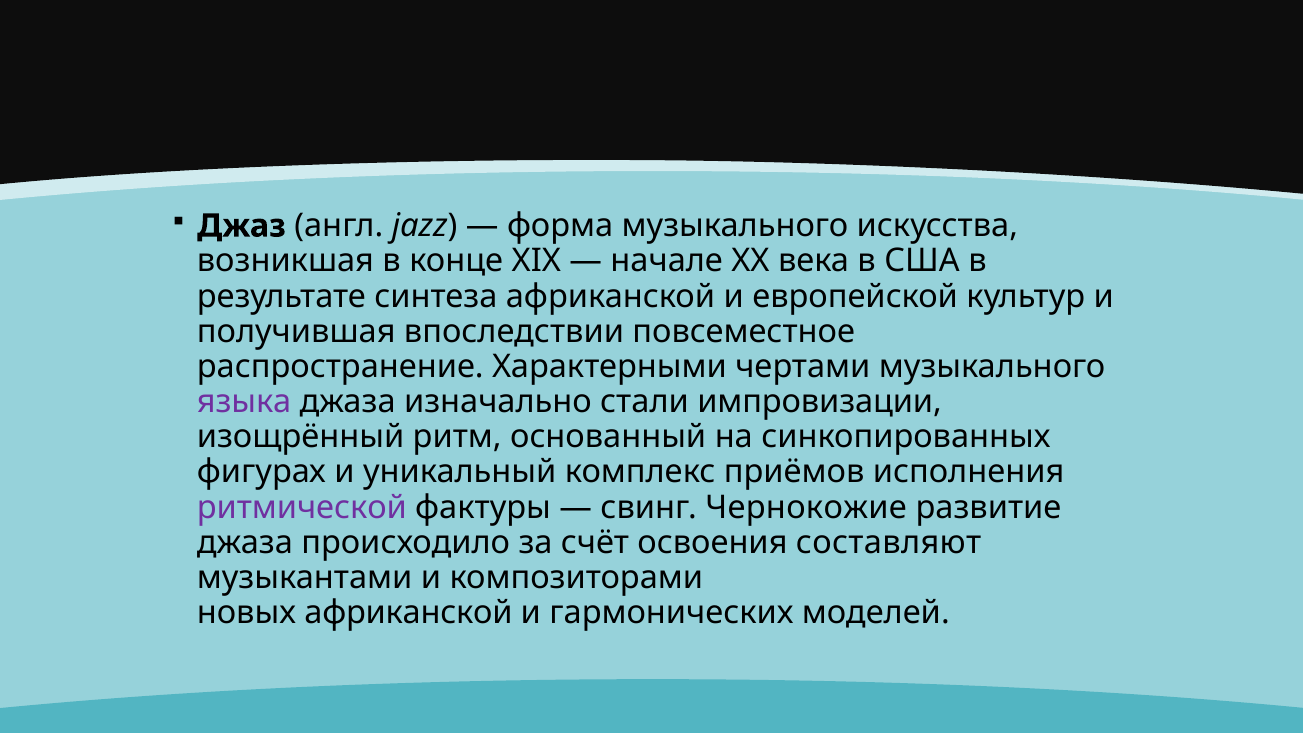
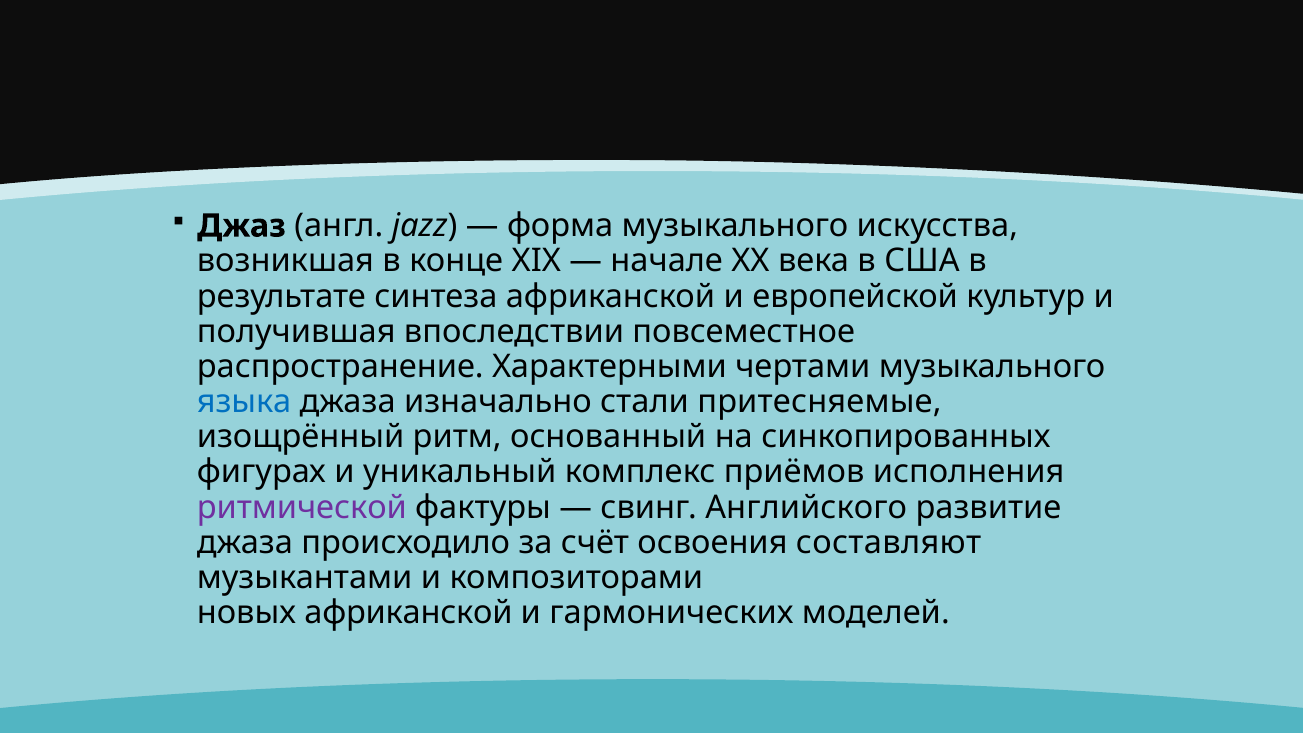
языка colour: purple -> blue (244, 402)
импровизации: импровизации -> притесняемые (819, 402)
Чернокожие: Чернокожие -> Английского (806, 507)
